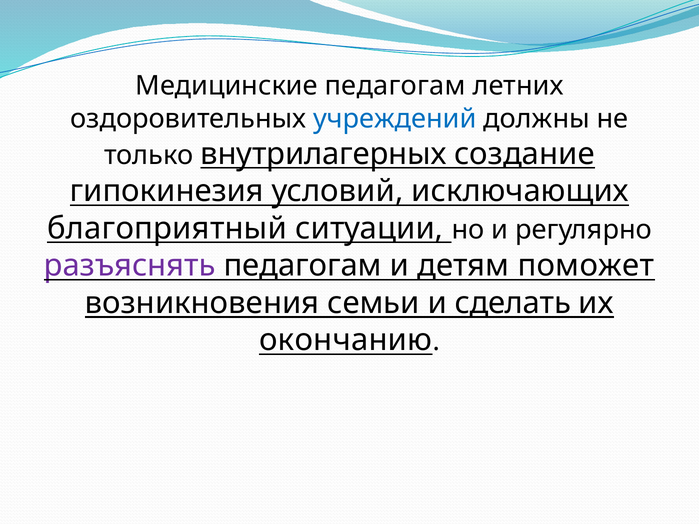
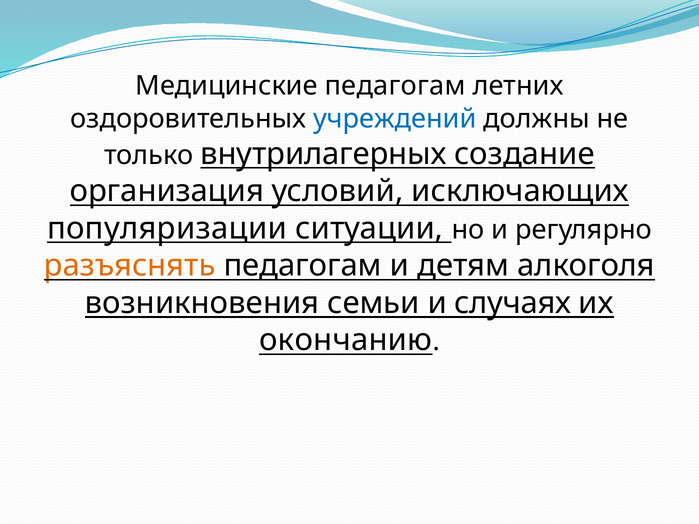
гипокинезия: гипокинезия -> организация (167, 191)
благоприятный: благоприятный -> популяризации (167, 228)
разъяснять colour: purple -> orange (130, 266)
поможет: поможет -> алкоголя (586, 266)
сделать: сделать -> случаях (513, 303)
